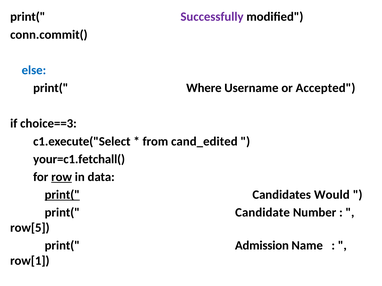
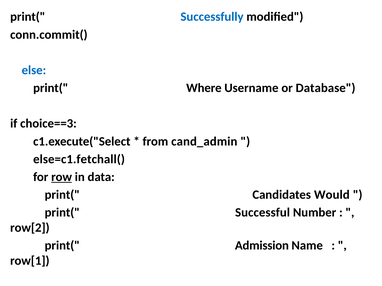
Successfully colour: purple -> blue (212, 17)
Accepted: Accepted -> Database (326, 88)
cand_edited: cand_edited -> cand_admin (204, 142)
your=c1.fetchall(: your=c1.fetchall( -> else=c1.fetchall( (79, 159)
print( underline: present -> none (62, 195)
Candidate: Candidate -> Successful (263, 213)
row[5: row[5 -> row[2 (30, 228)
